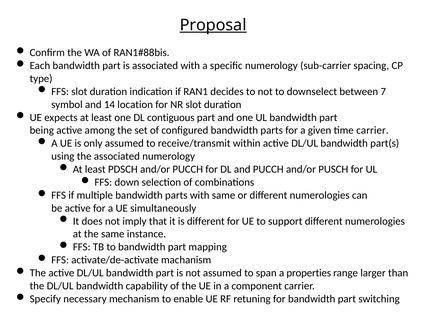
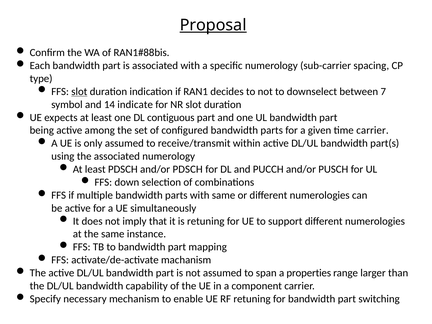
slot underline: none -> present (79, 92)
location: location -> indicate (135, 104)
and/or PUCCH: PUCCH -> PDSCH (188, 169)
is different: different -> retuning (206, 221)
